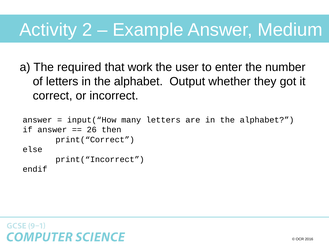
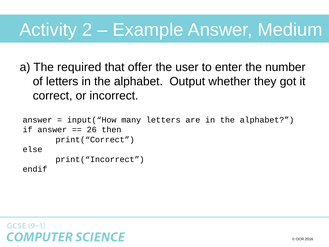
work: work -> offer (140, 67)
